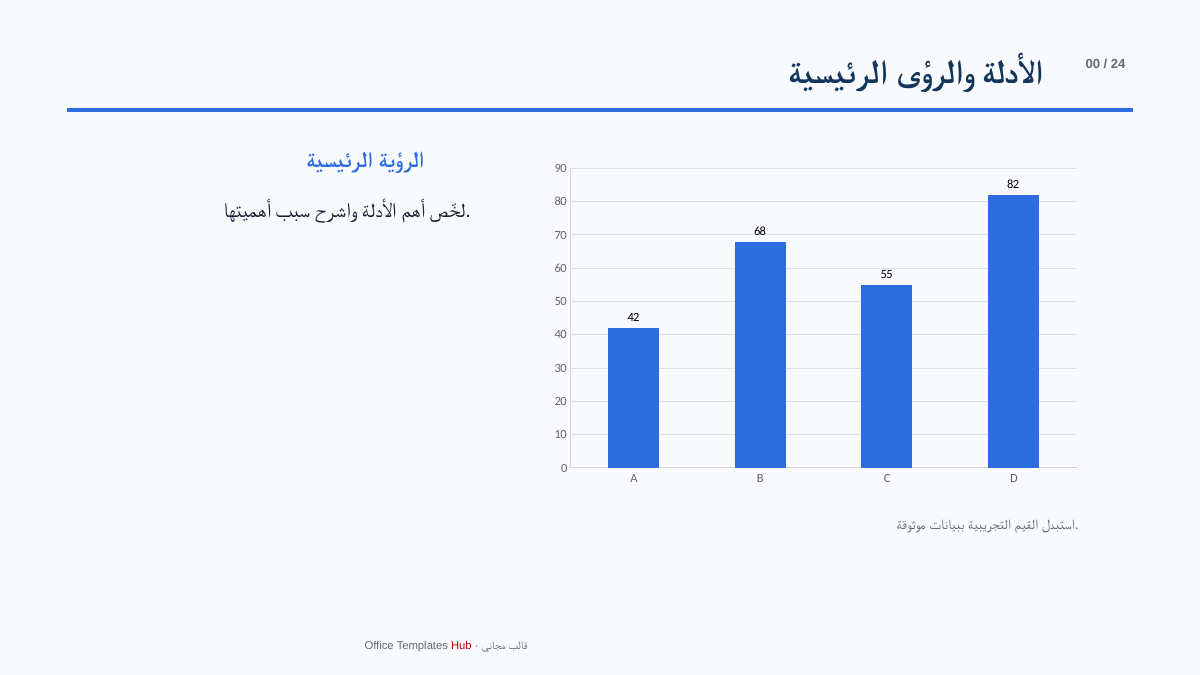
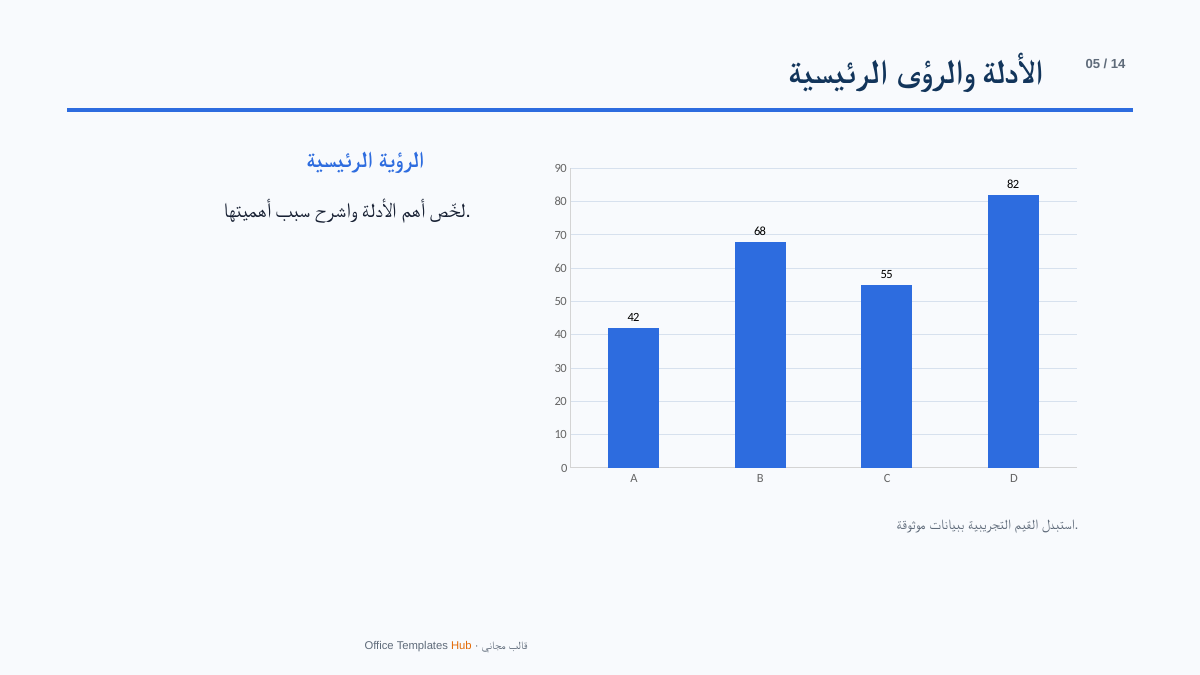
00: 00 -> 05 (1093, 64)
24: 24 -> 14 (1118, 64)
Hub colour: red -> orange (461, 646)
